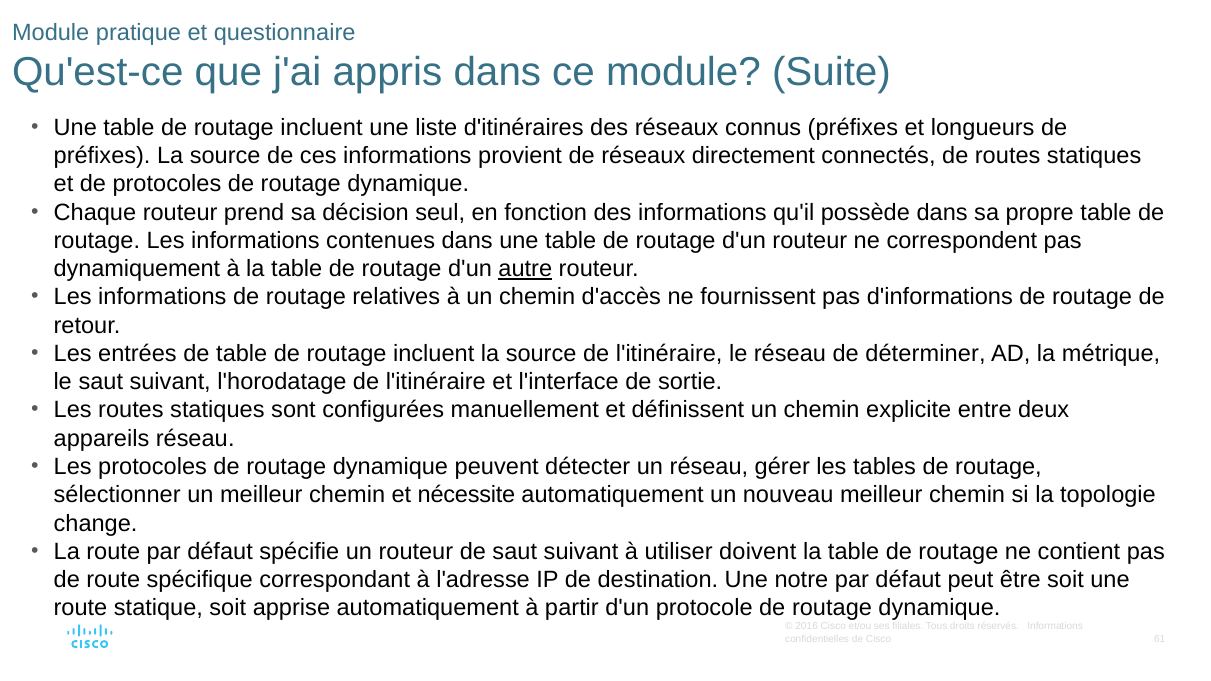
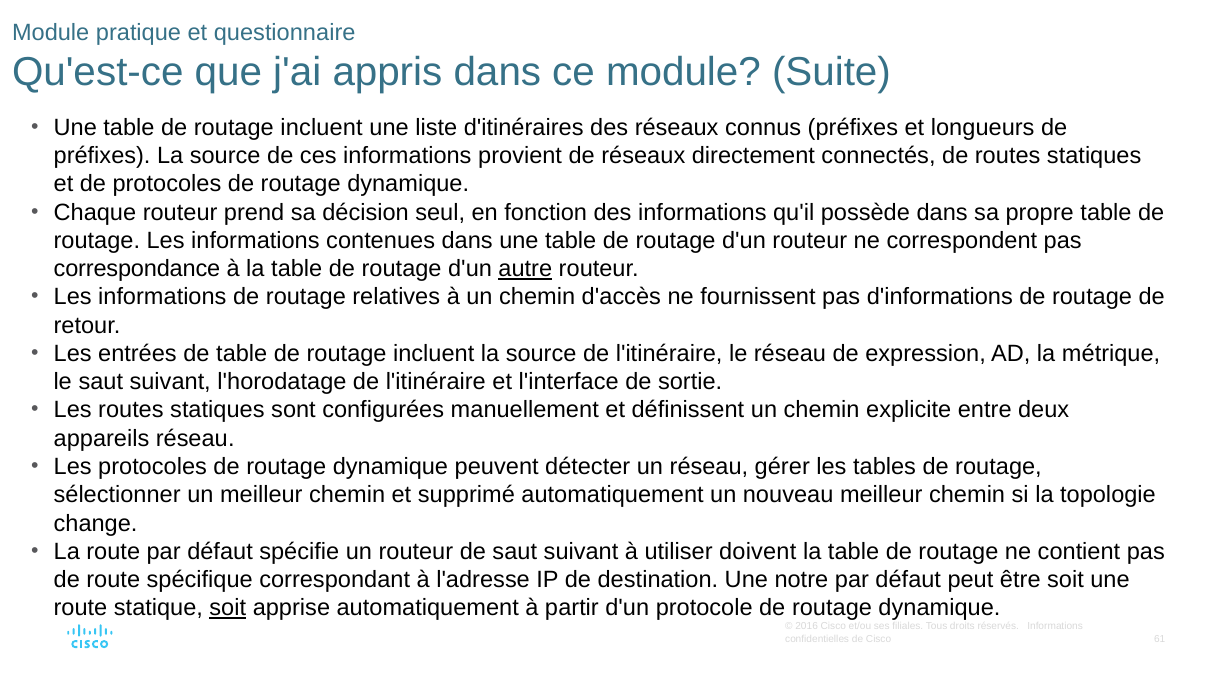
dynamiquement: dynamiquement -> correspondance (137, 269)
déterminer: déterminer -> expression (926, 354)
nécessite: nécessite -> supprimé (466, 495)
soit underline: none -> present (228, 608)
